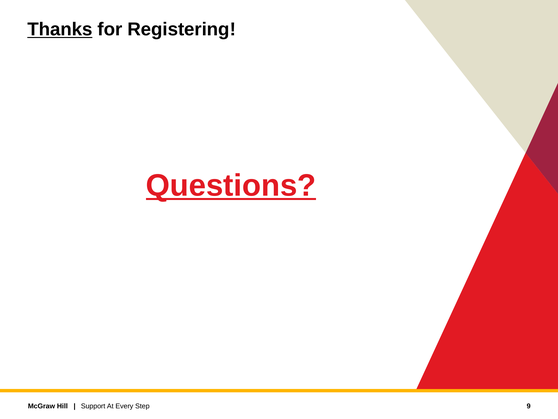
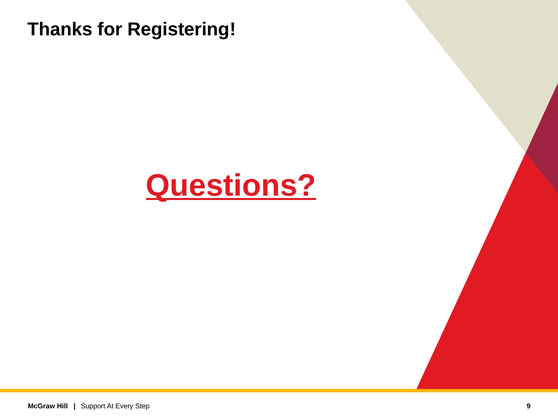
Thanks underline: present -> none (60, 29)
